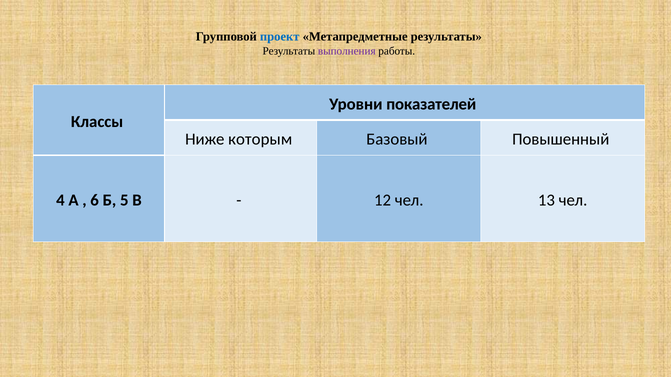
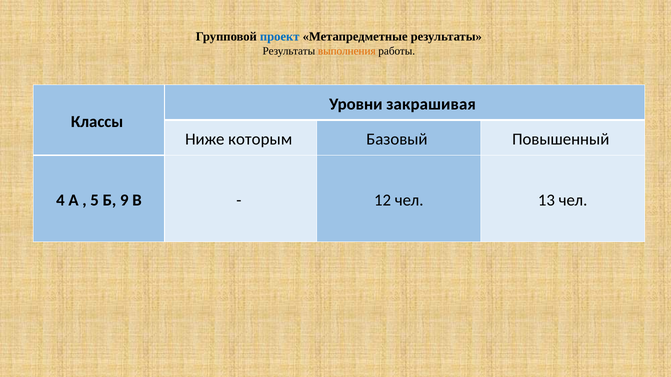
выполнения colour: purple -> orange (347, 51)
показателей: показателей -> закрашивая (431, 104)
6: 6 -> 5 (95, 200)
5: 5 -> 9 (124, 200)
